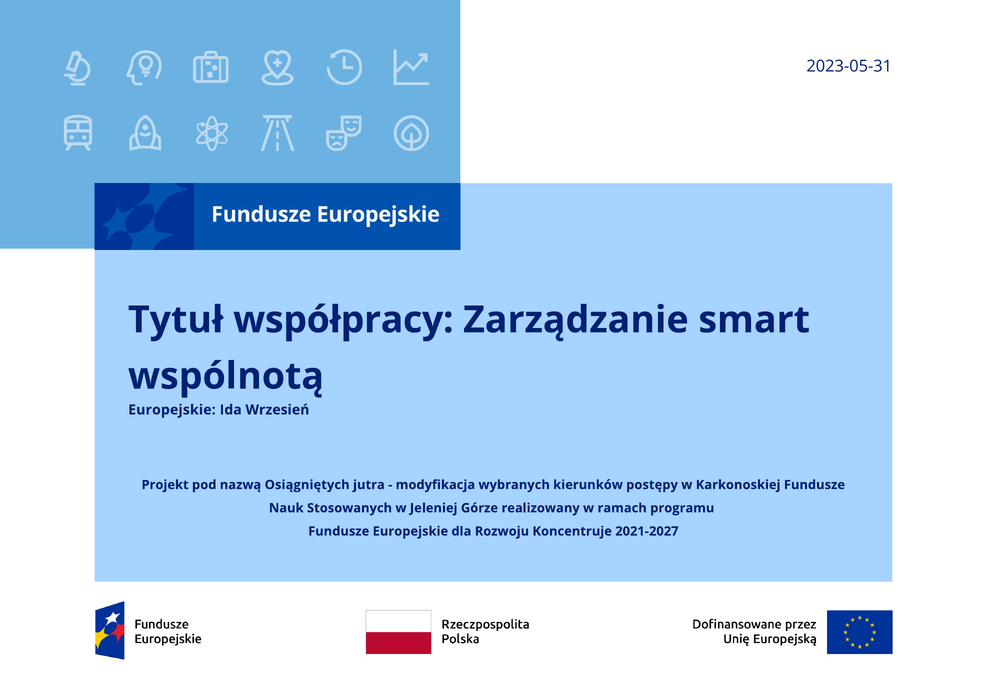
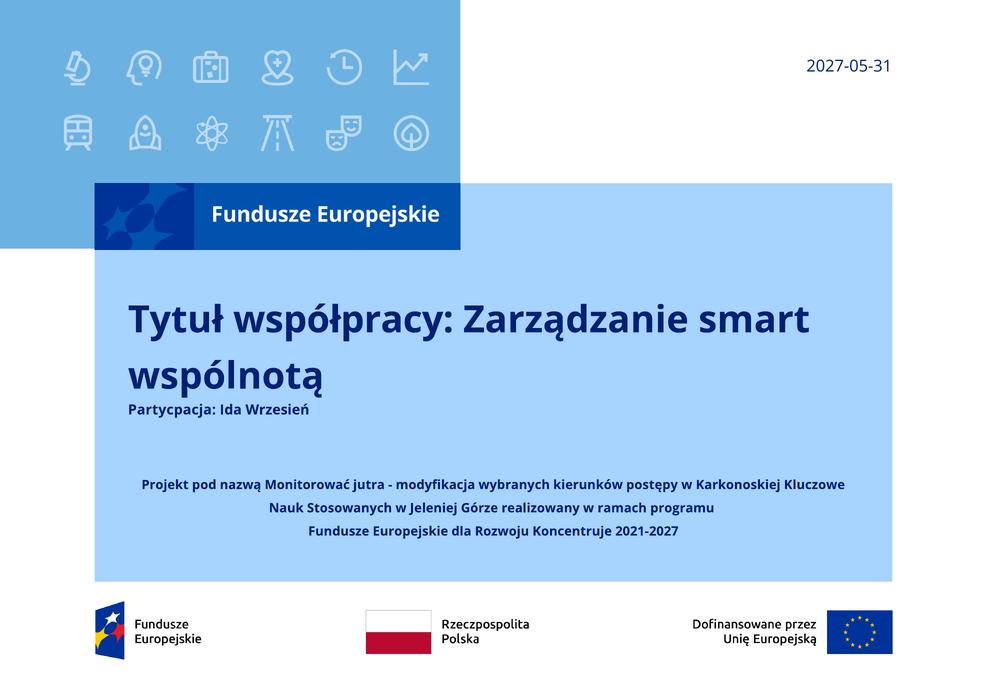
2023-05-31: 2023-05-31 -> 2027-05-31 (849, 66)
Europejskie: Europejskie -> Partycpacja (172, 410)
Osiągniętych: Osiągniętych -> Monitorować (307, 485)
Karkonoskiej Fundusze: Fundusze -> Kluczowe (814, 485)
